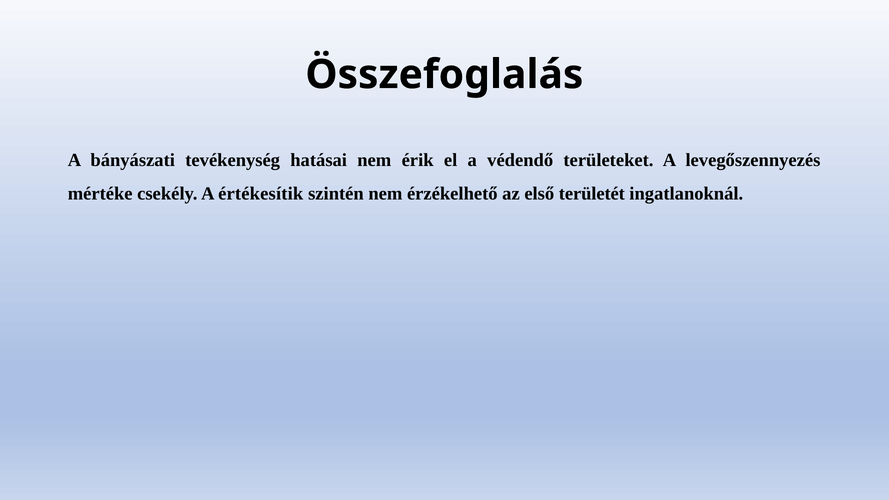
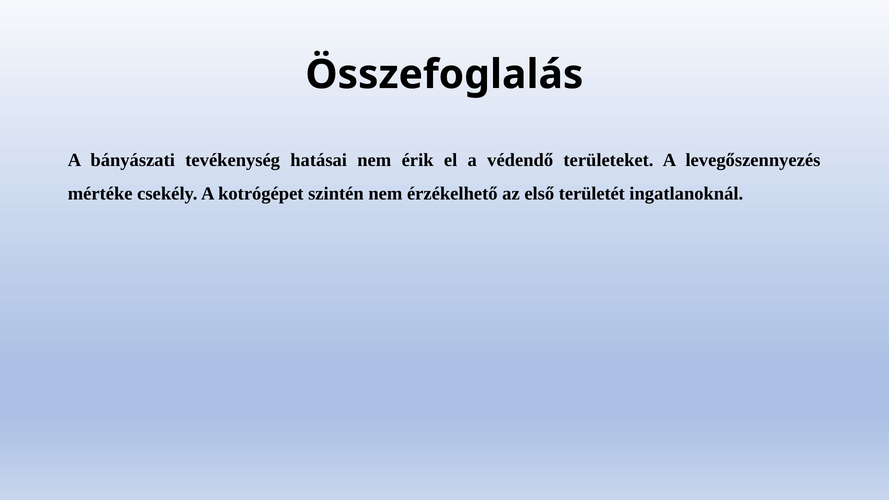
értékesítik: értékesítik -> kotrógépet (261, 193)
